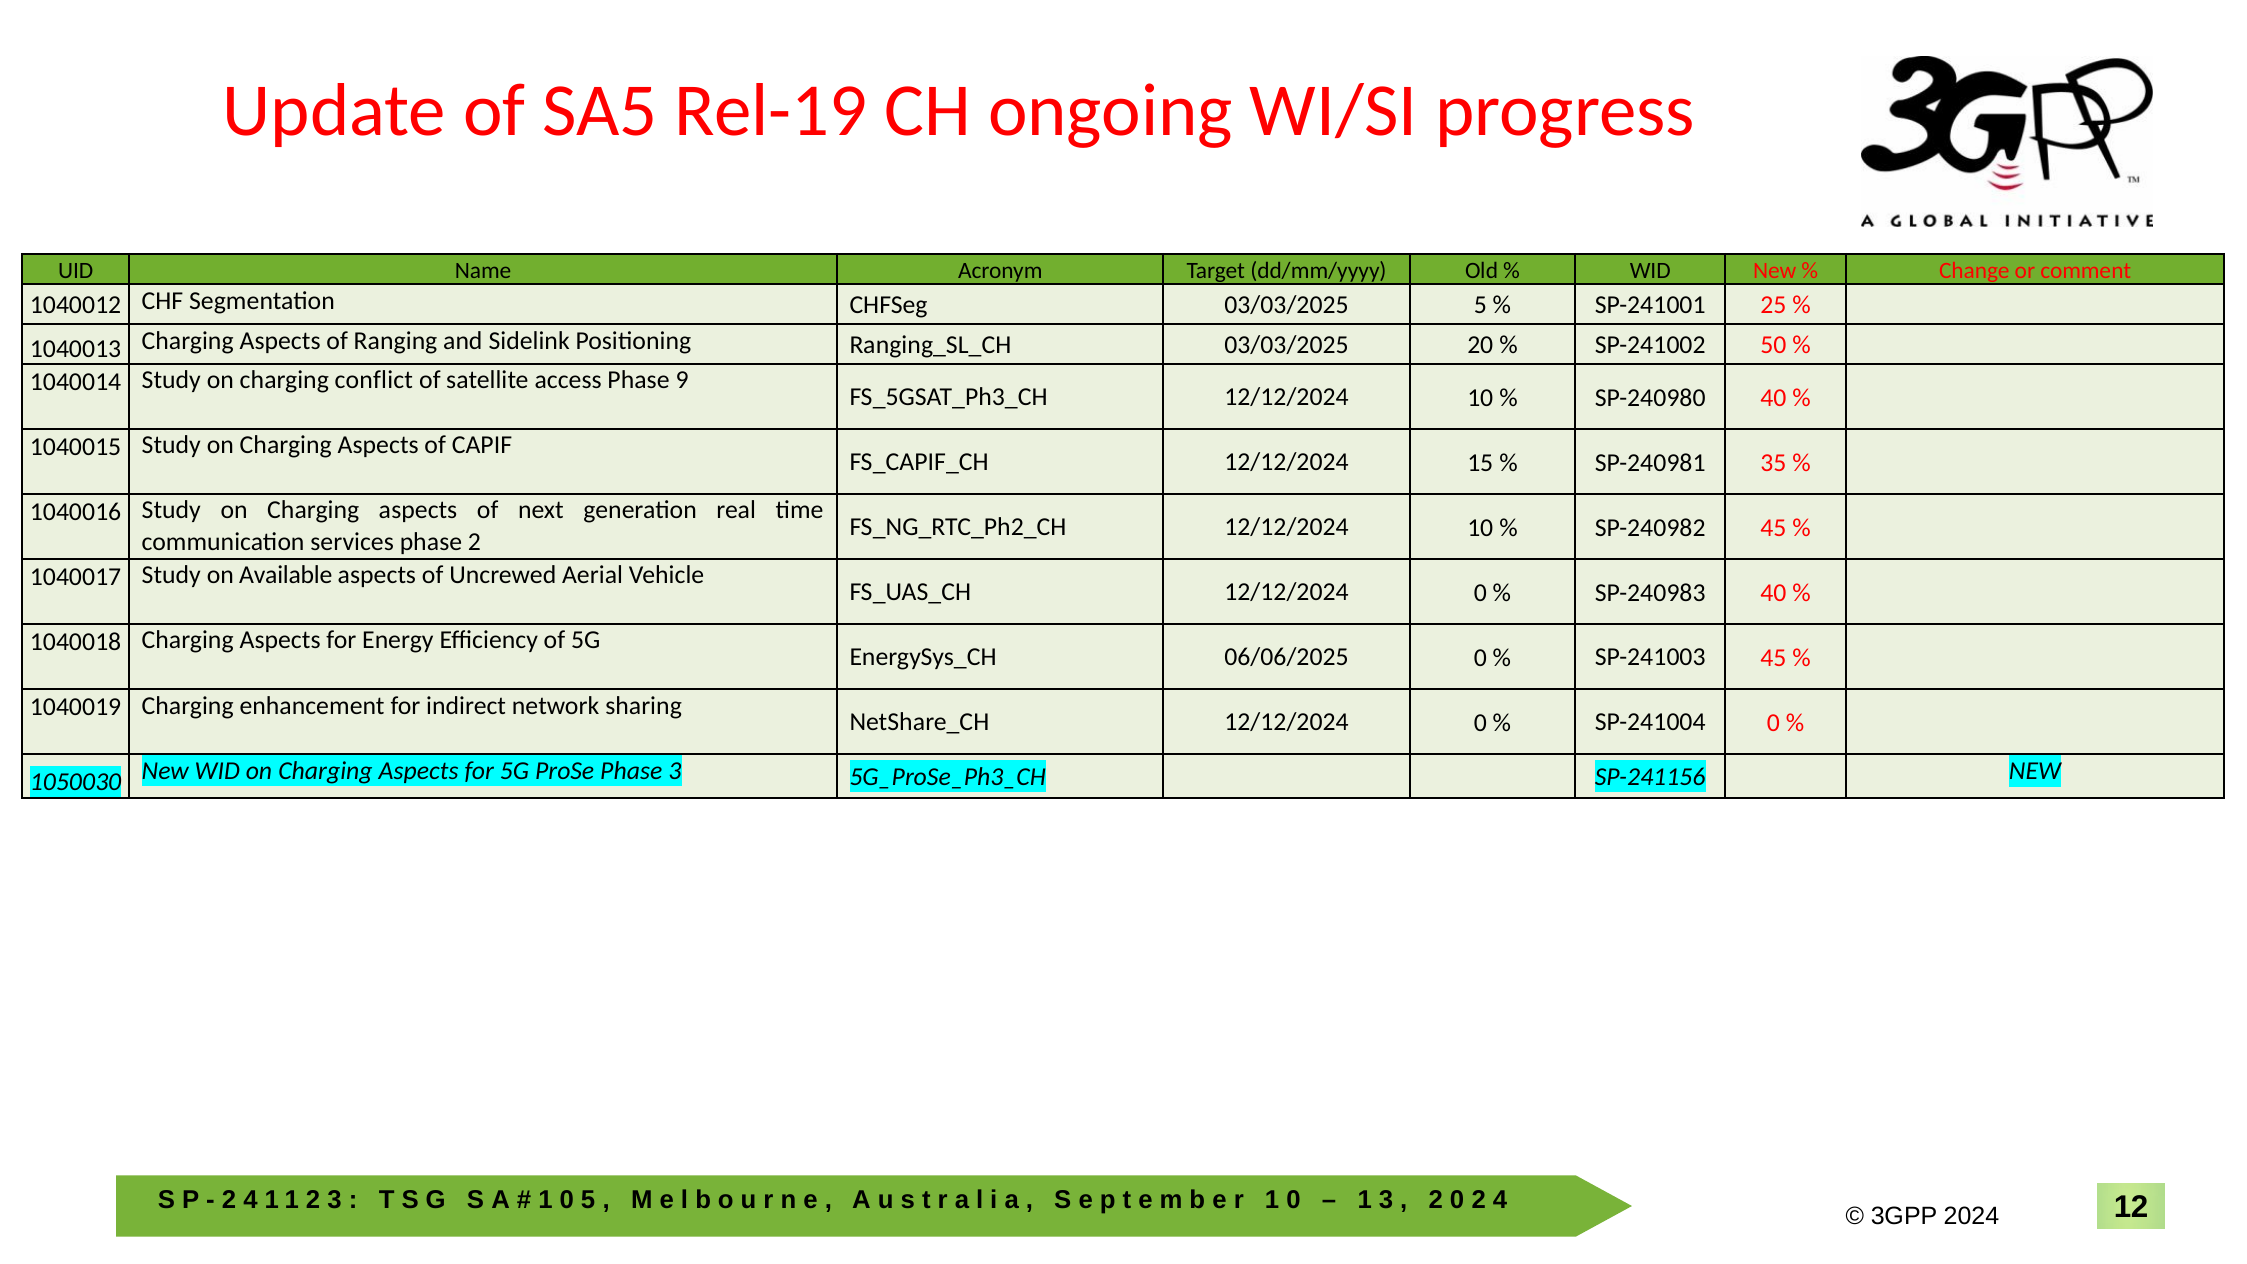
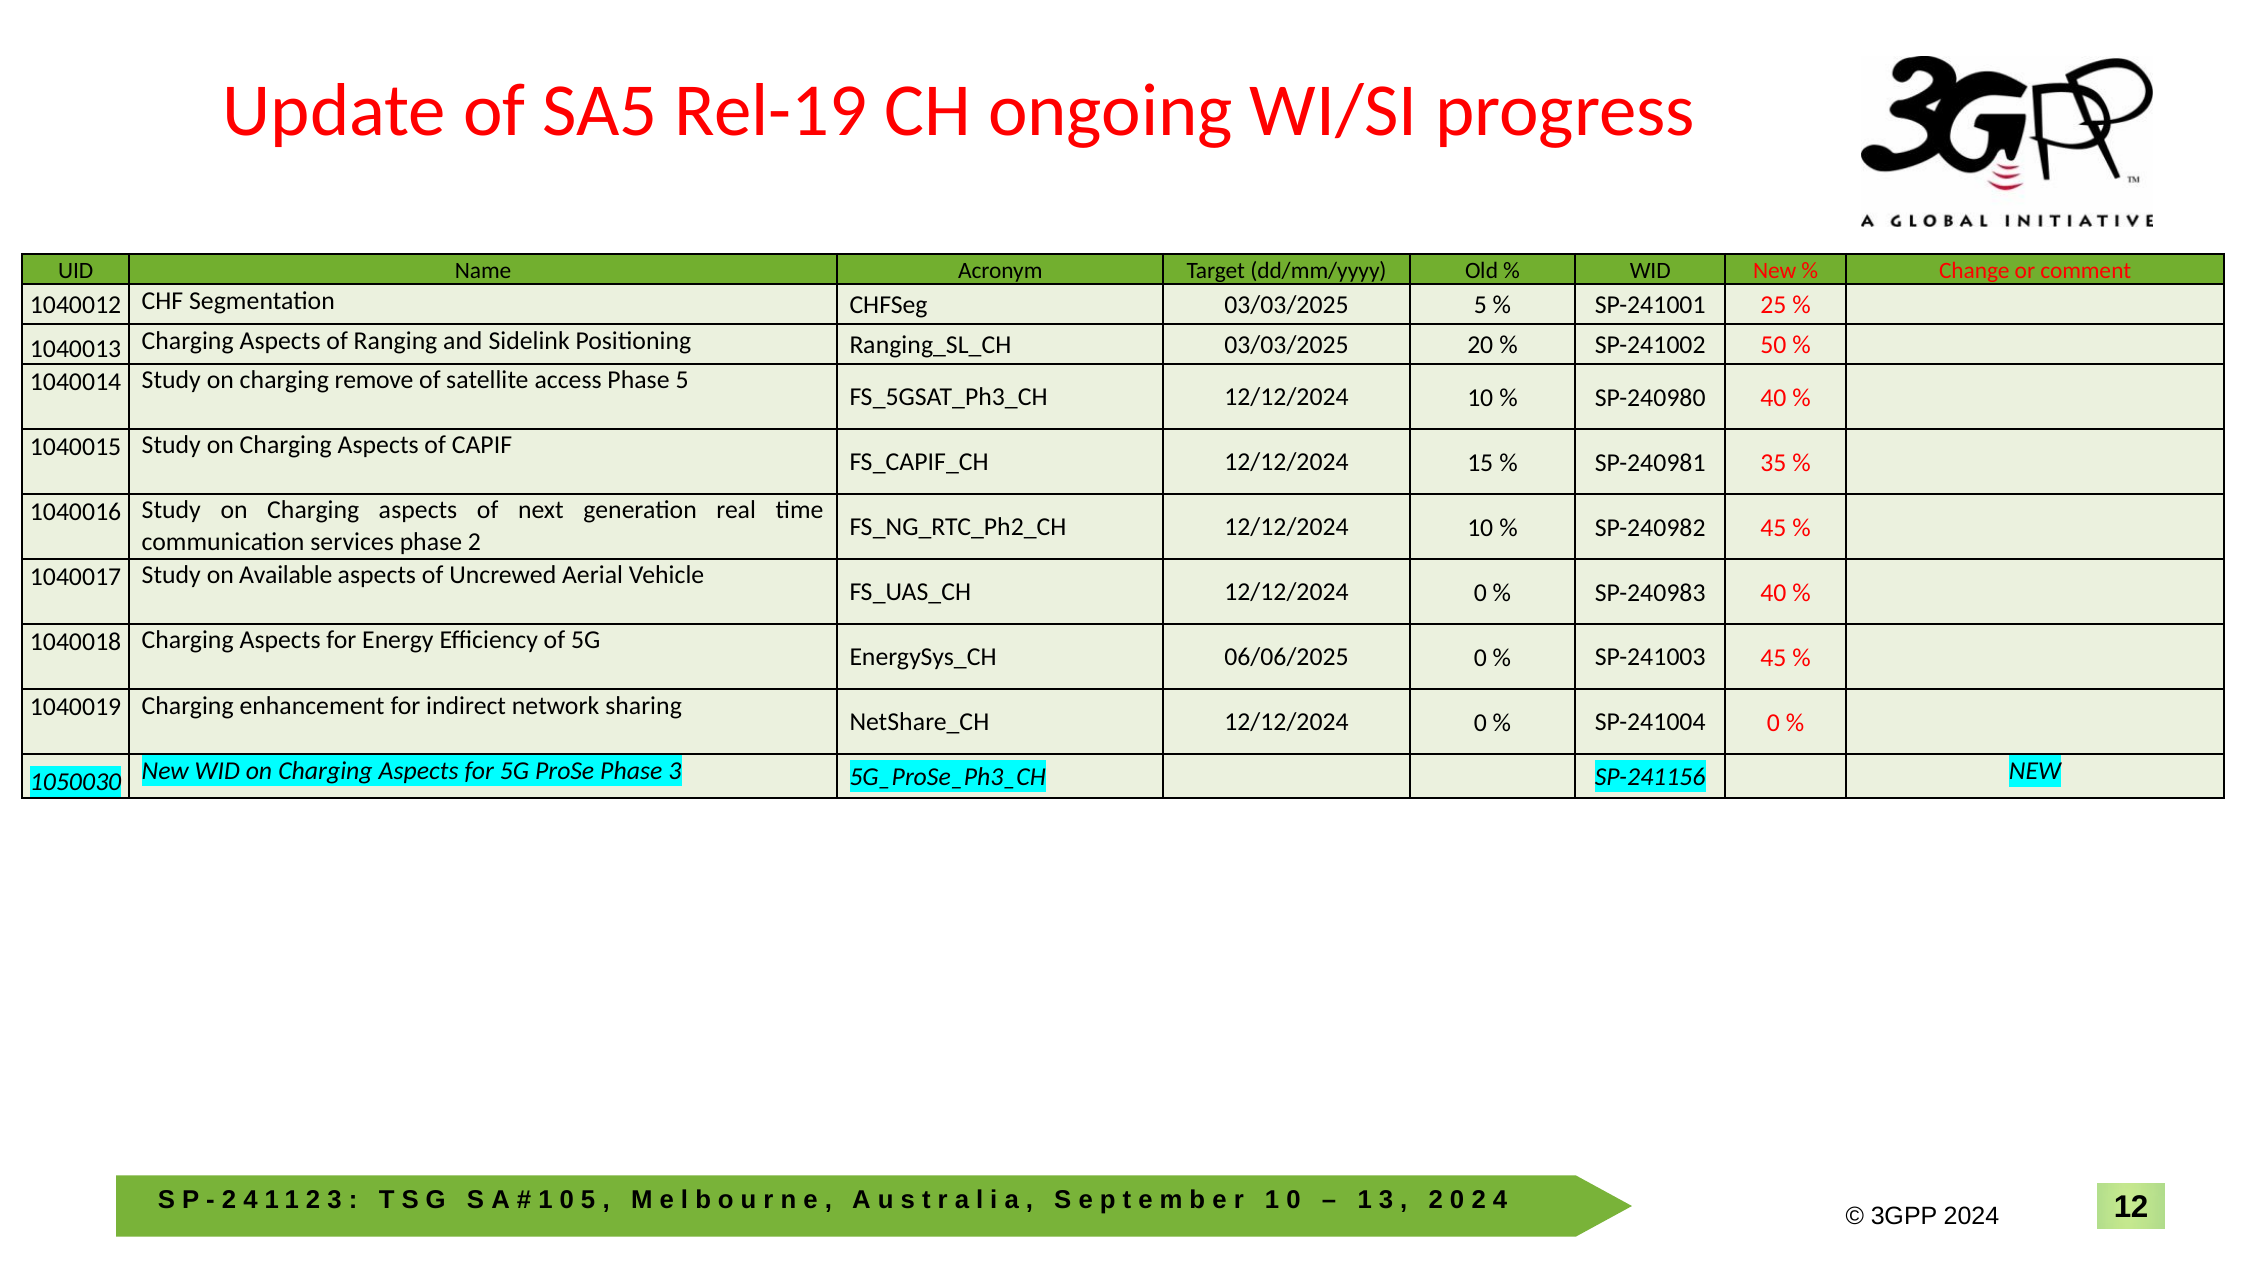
conflict: conflict -> remove (374, 380)
Phase 9: 9 -> 5 (682, 380)
